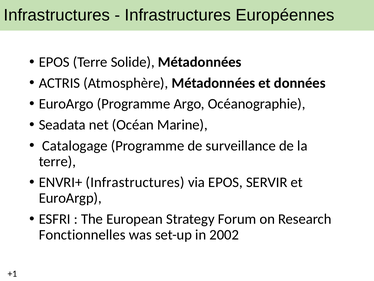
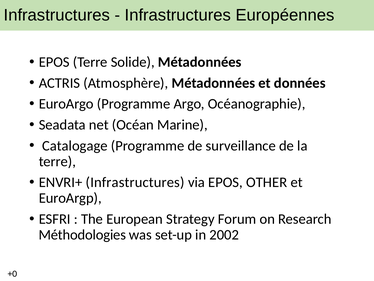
SERVIR: SERVIR -> OTHER (267, 182)
Fonctionnelles: Fonctionnelles -> Méthodologies (82, 234)
+1: +1 -> +0 (12, 273)
